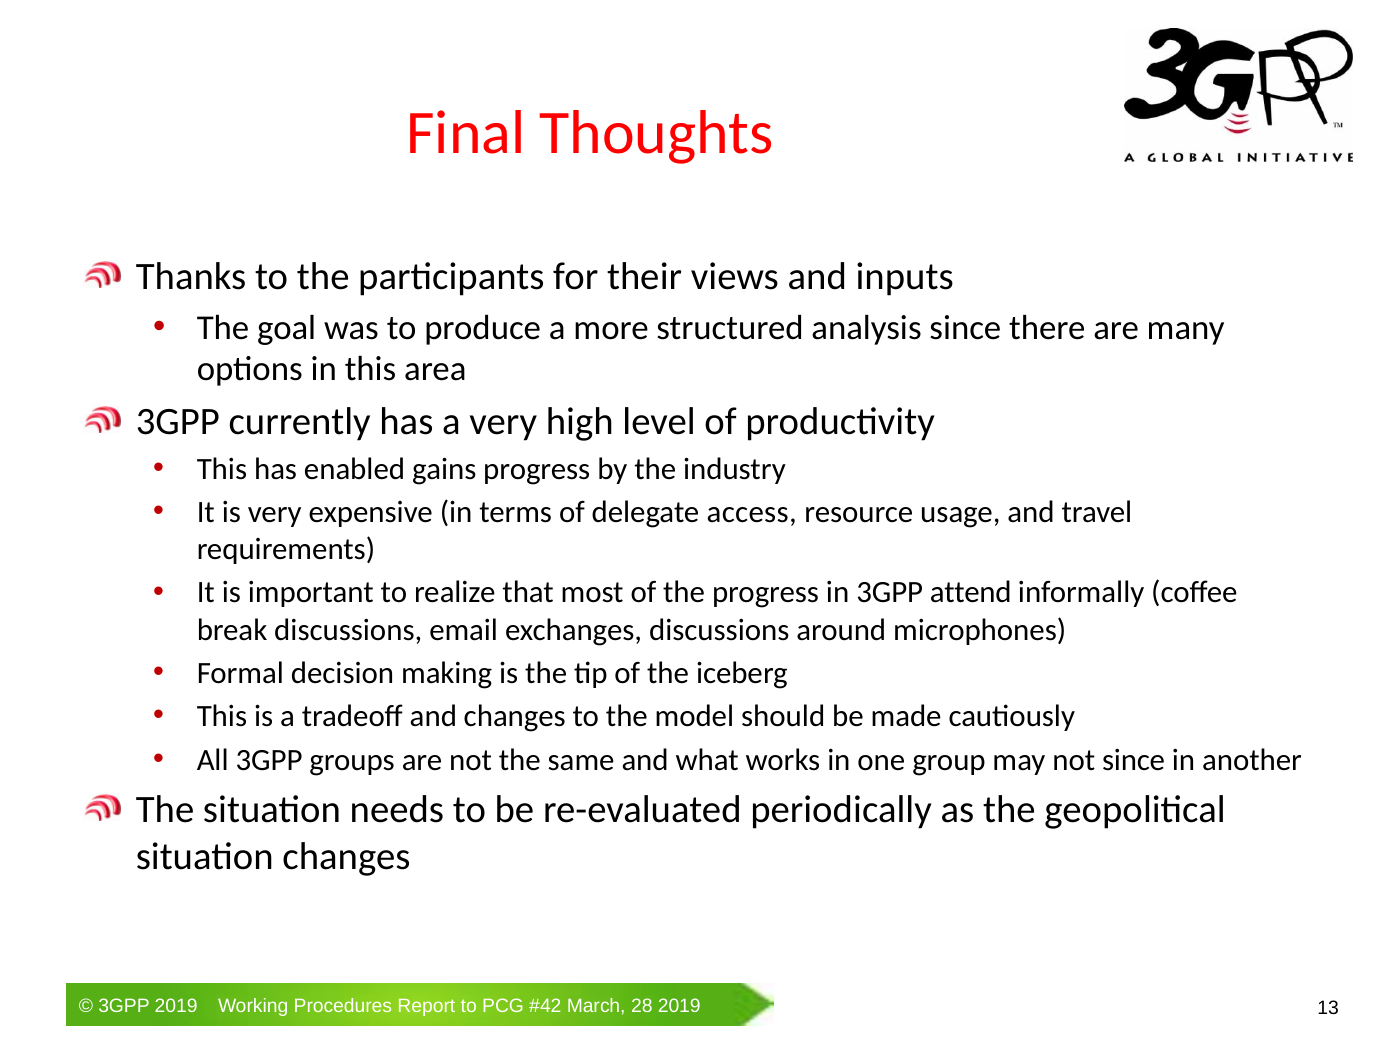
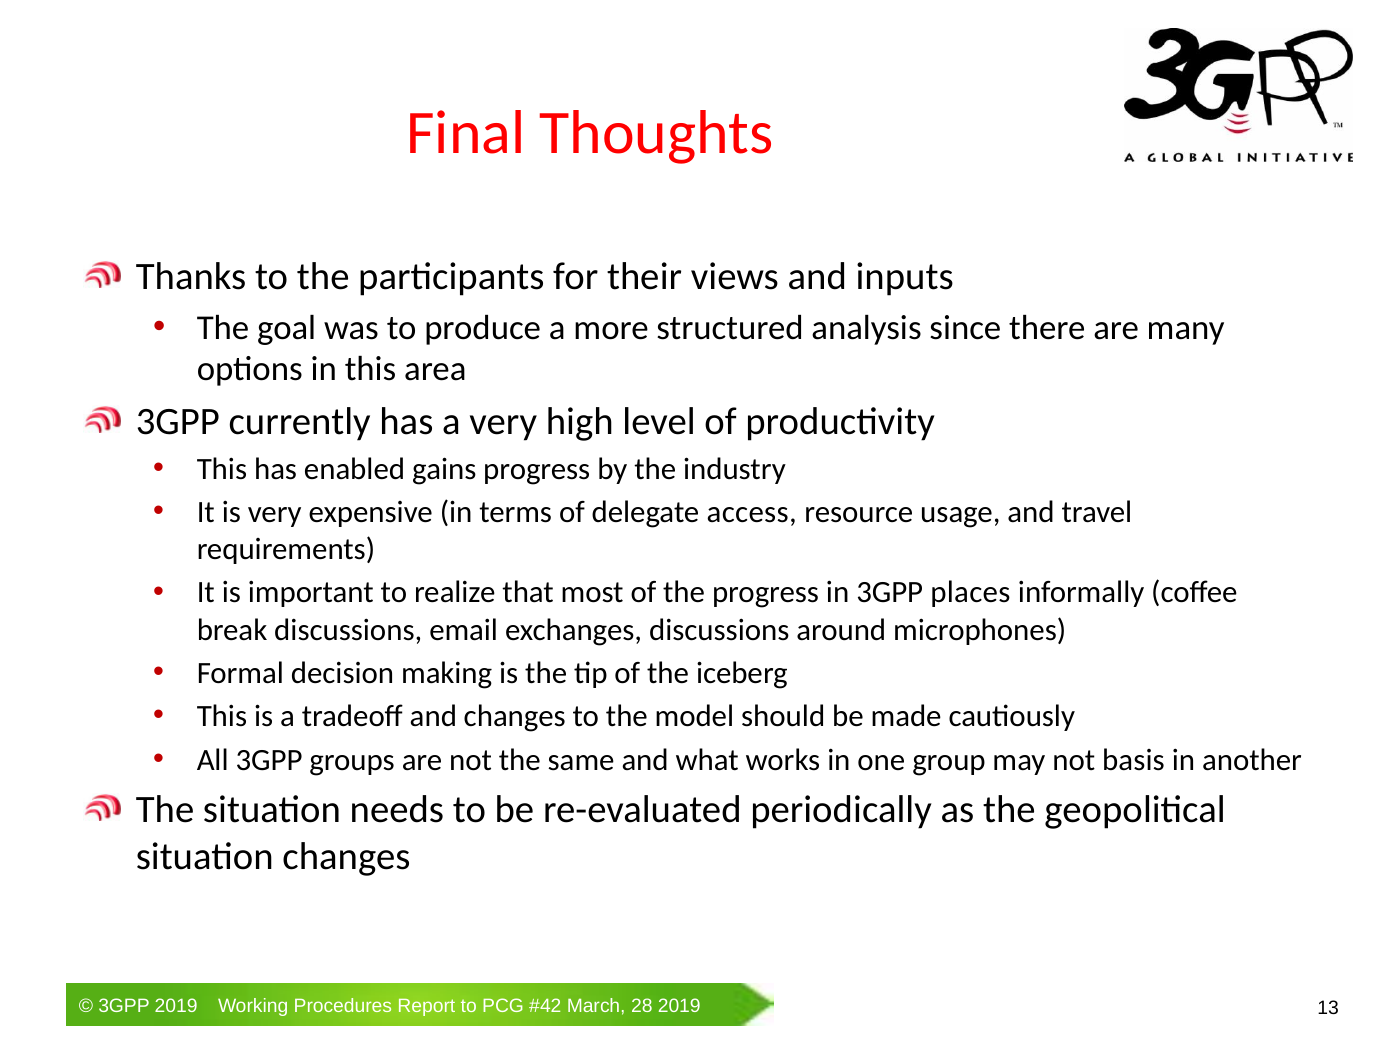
attend: attend -> places (970, 593)
not since: since -> basis (1133, 760)
